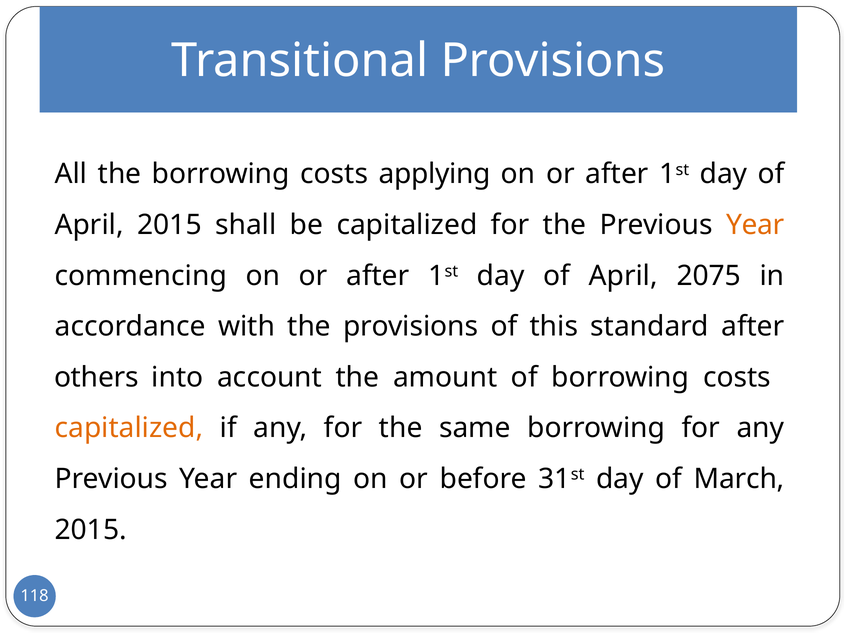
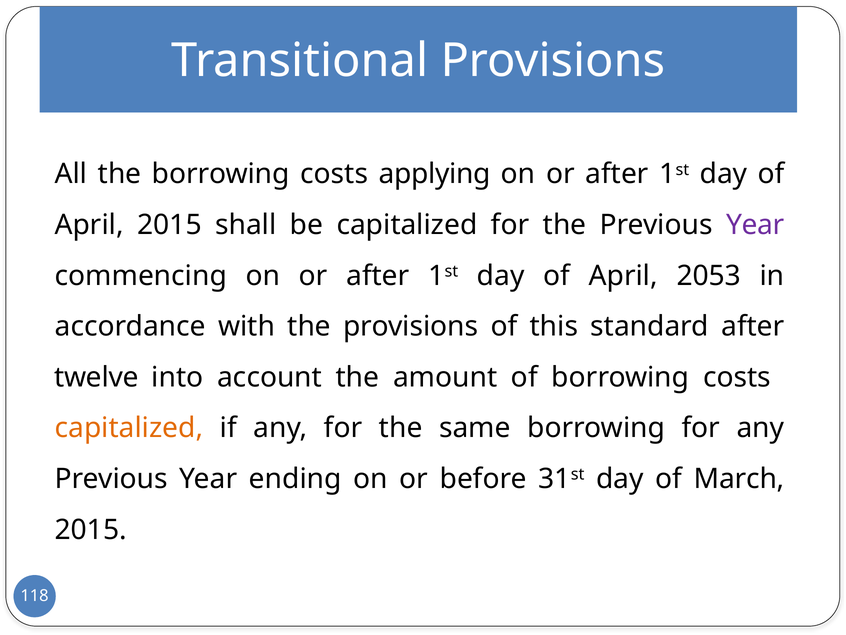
Year colour: orange -> purple (755, 225)
2075: 2075 -> 2053 (709, 276)
others: others -> twelve (96, 377)
